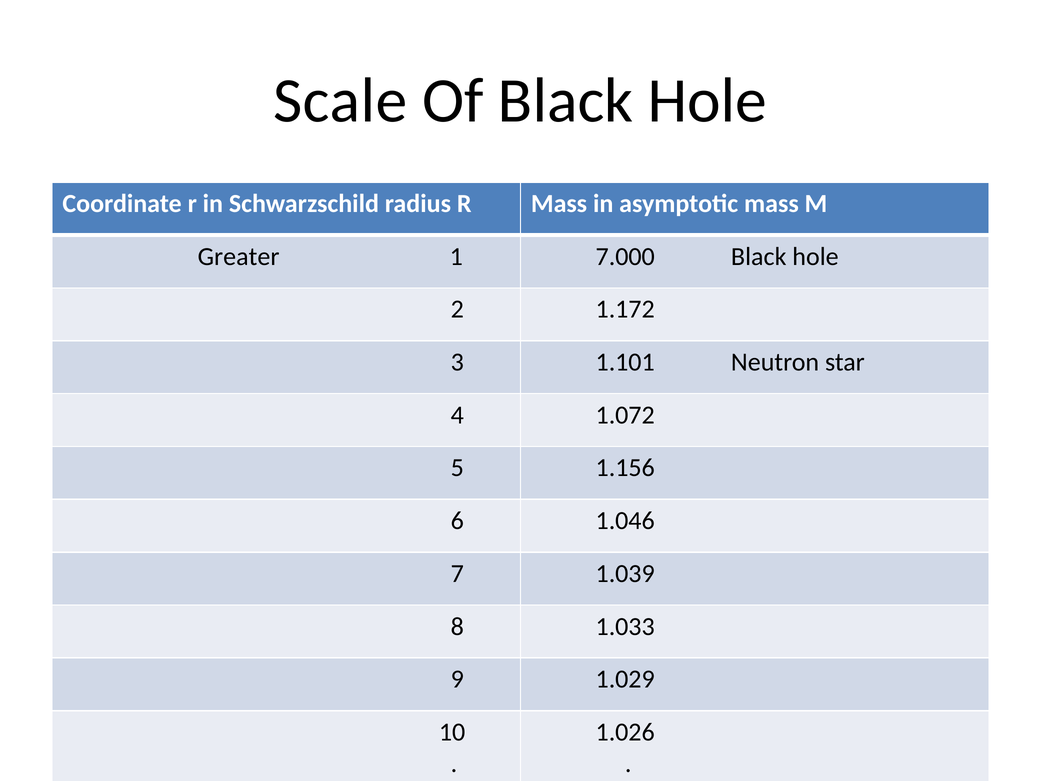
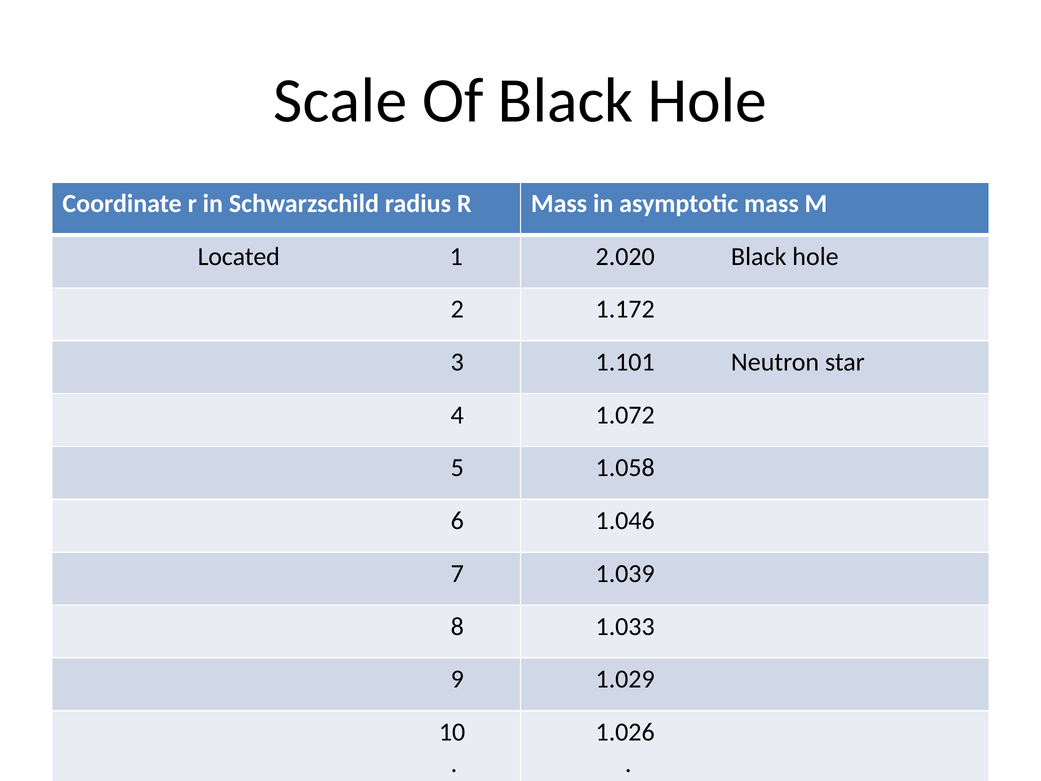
Greater: Greater -> Located (239, 256)
7.000: 7.000 -> 2.020 (625, 256)
1.156: 1.156 -> 1.058 (625, 468)
